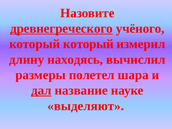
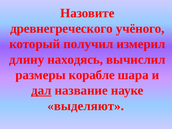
древнегреческого underline: present -> none (61, 29)
который который: который -> получил (88, 44)
полетел: полетел -> корабле (92, 75)
